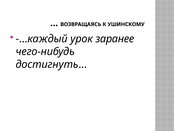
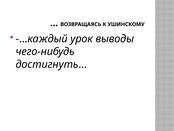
заранее: заранее -> выводы (115, 39)
